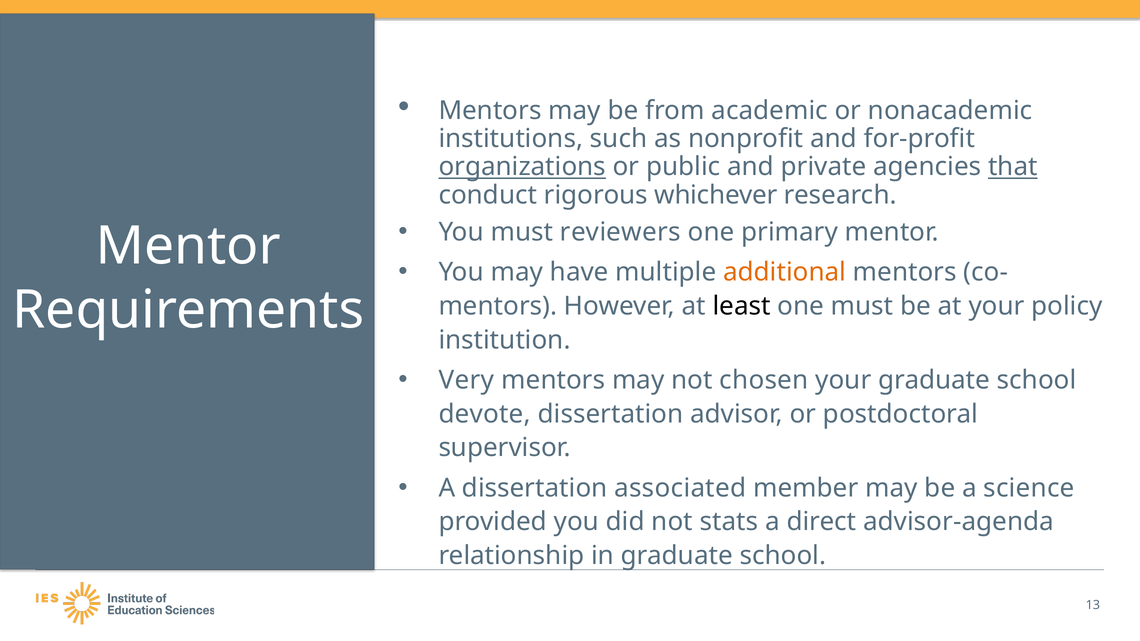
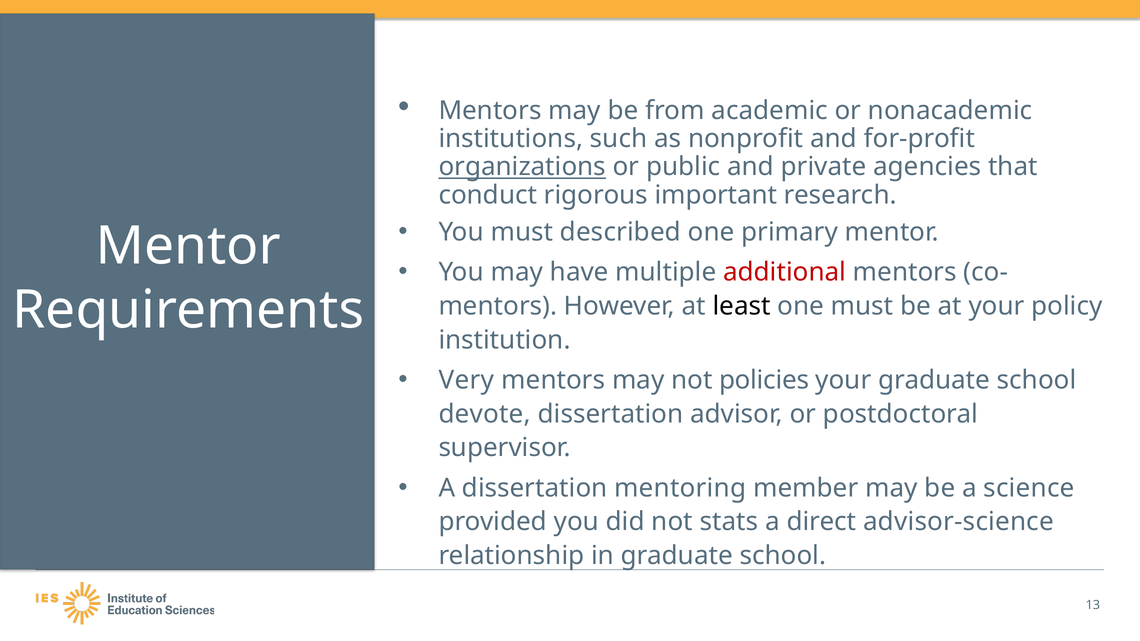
that underline: present -> none (1013, 167)
whichever: whichever -> important (716, 195)
reviewers: reviewers -> described (620, 232)
additional colour: orange -> red (785, 272)
chosen: chosen -> policies (764, 380)
associated: associated -> mentoring (680, 488)
advisor-agenda: advisor-agenda -> advisor-science (958, 522)
